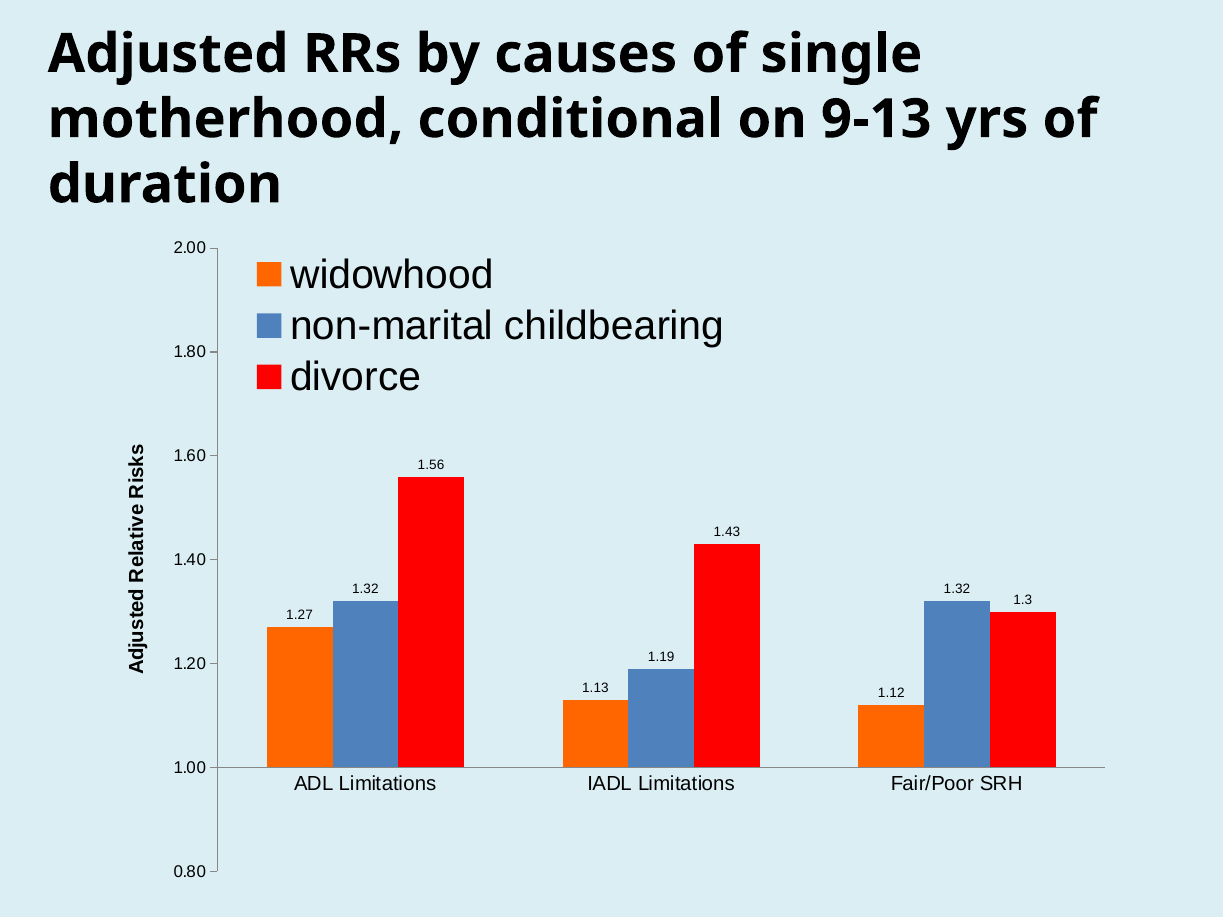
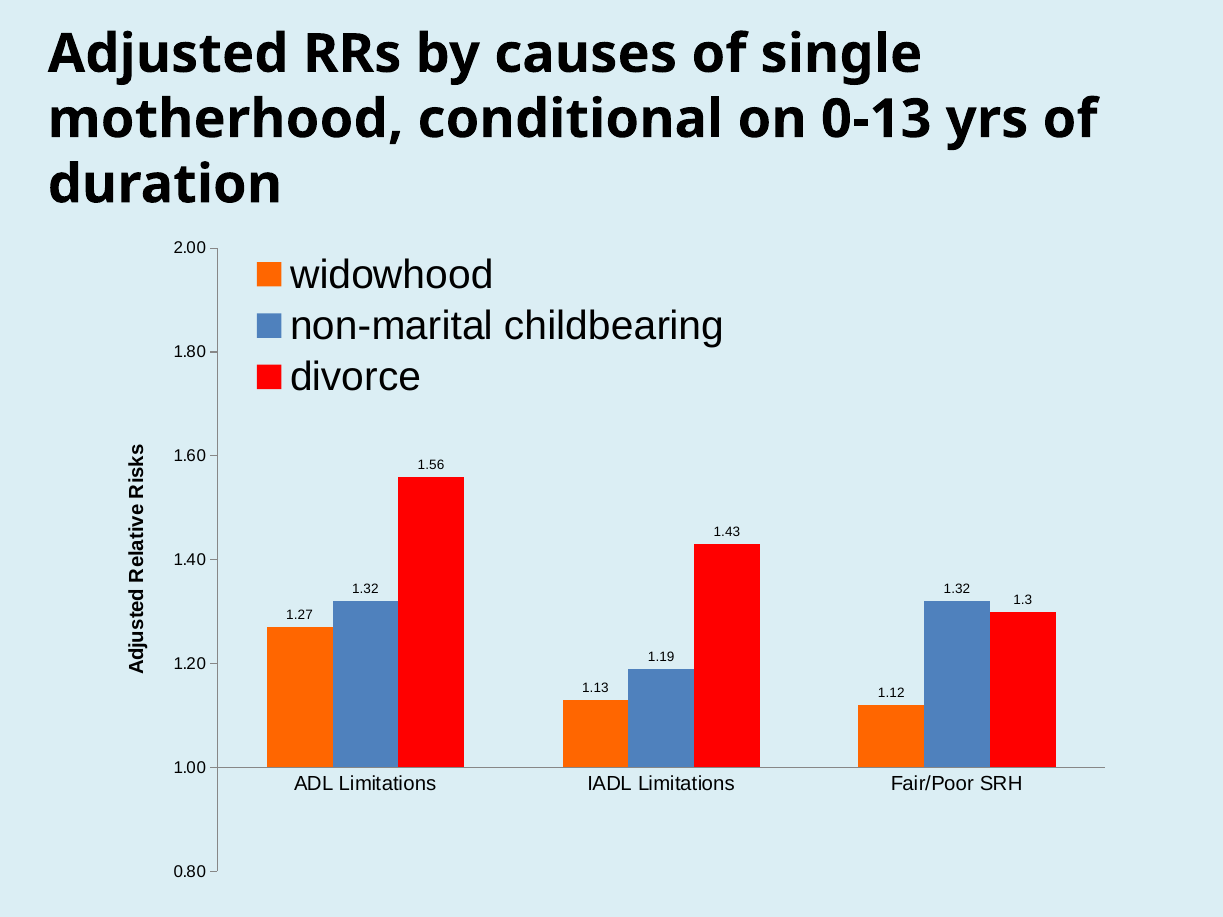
9-13: 9-13 -> 0-13 (876, 119)
